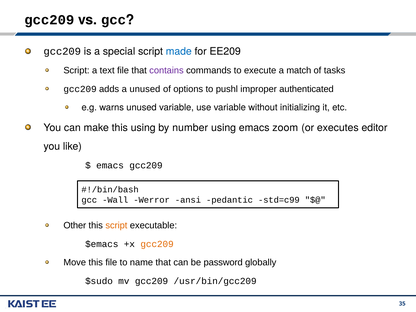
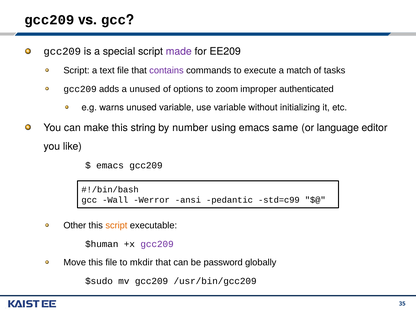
made colour: blue -> purple (179, 51)
pushl: pushl -> zoom (227, 89)
this using: using -> string (143, 128)
zoom: zoom -> same (285, 128)
executes: executes -> language (338, 128)
$emacs: $emacs -> $human (102, 244)
gcc209 colour: orange -> purple (157, 244)
name: name -> mkdir (141, 262)
